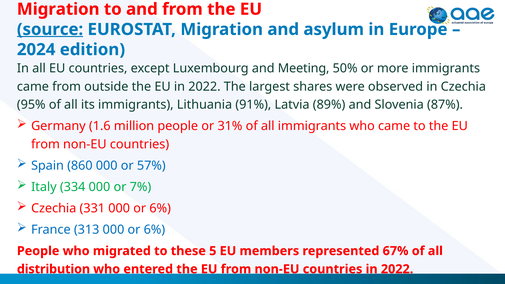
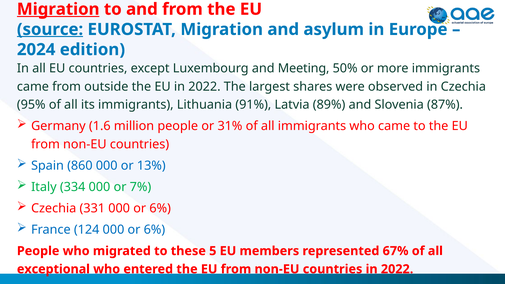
Migration underline: none -> present (58, 9)
57%: 57% -> 13% (151, 166)
313: 313 -> 124 (87, 230)
distribution: distribution -> exceptional (53, 269)
